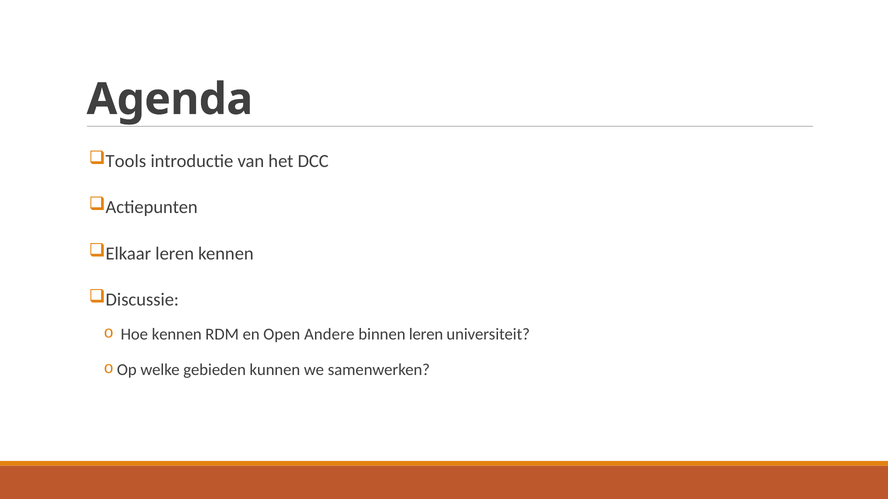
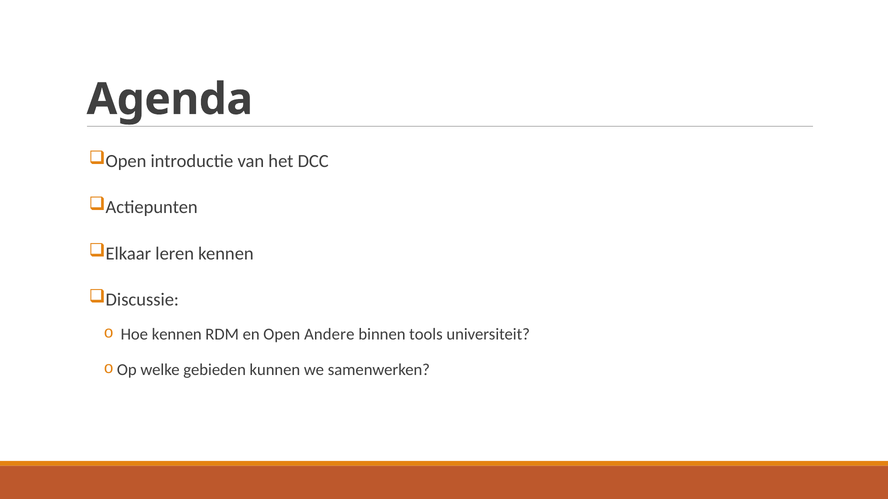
Tools: Tools -> Open (126, 161)
binnen leren: leren -> tools (426, 335)
